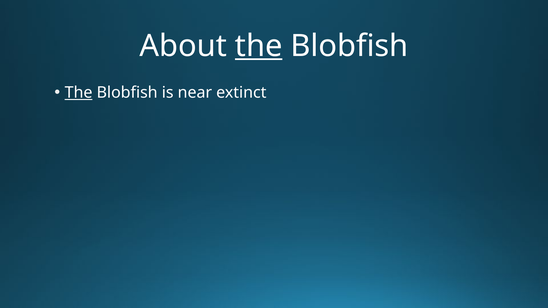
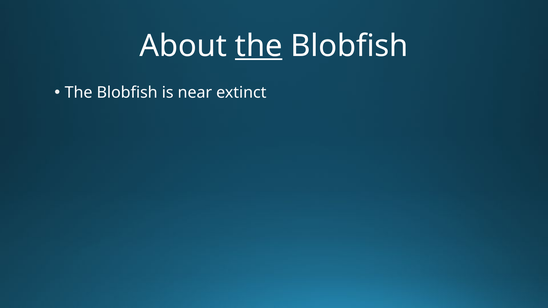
The underline: present -> none (79, 93)
